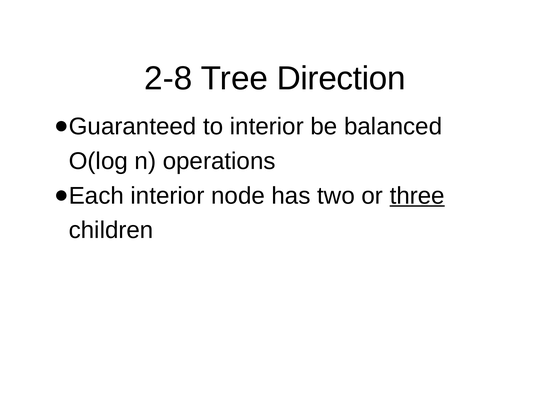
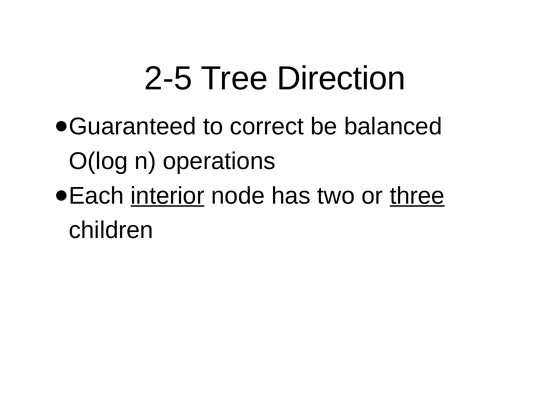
2-8: 2-8 -> 2-5 (168, 79)
to interior: interior -> correct (267, 126)
interior underline: none -> present (168, 196)
